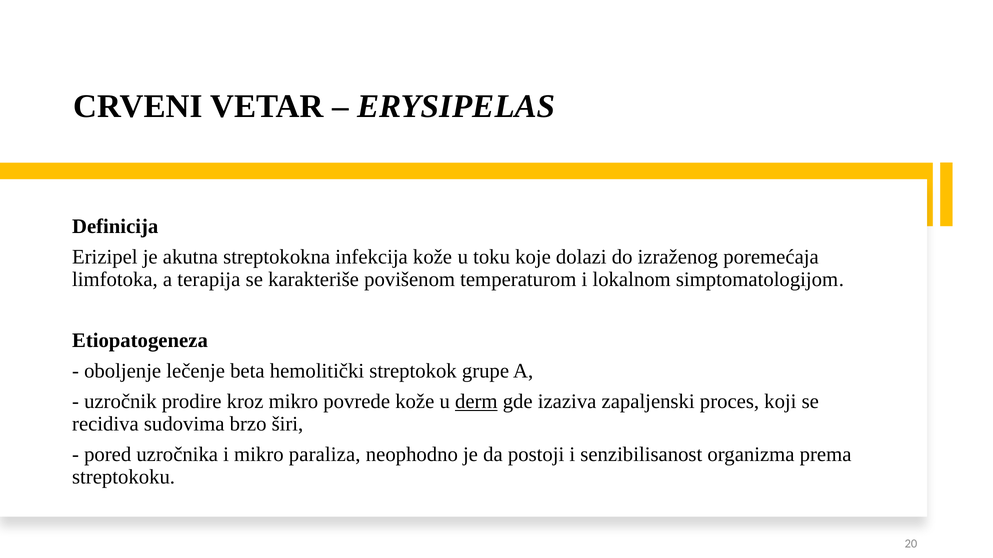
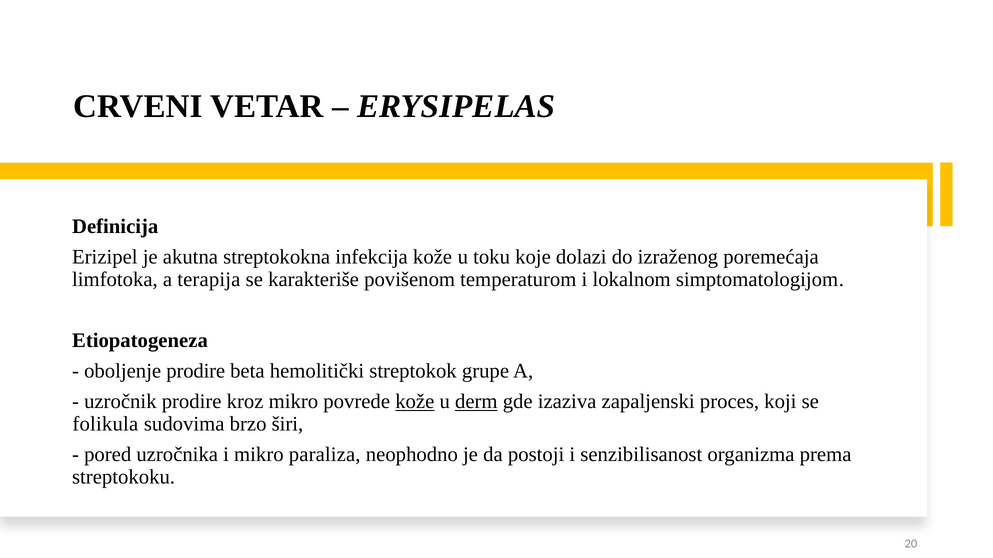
oboljenje lečenje: lečenje -> prodire (196, 371)
kože underline: none -> present (415, 402)
recidiva: recidiva -> folikula (105, 424)
